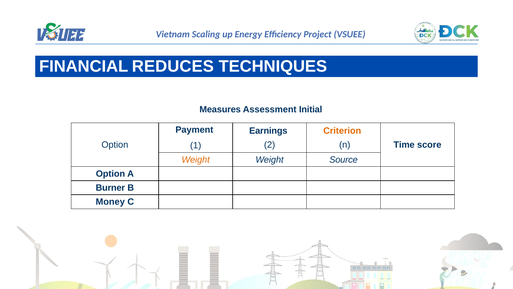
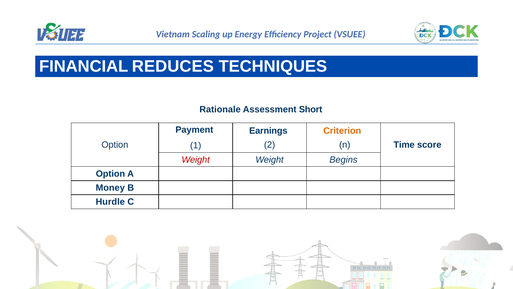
Measures: Measures -> Rationale (220, 109)
Initial: Initial -> Short (311, 109)
Weight colour: orange -> red (196, 159)
Source: Source -> Begins (343, 159)
Burner: Burner -> Money (110, 188)
Money: Money -> Hurdle (110, 202)
